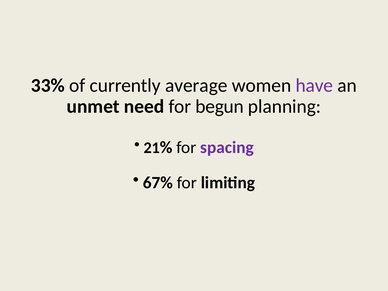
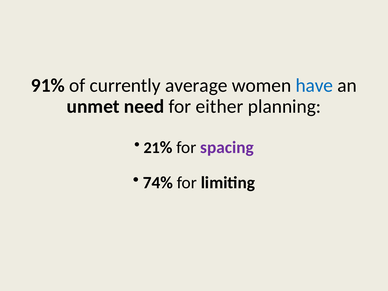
33%: 33% -> 91% (48, 86)
have colour: purple -> blue (314, 86)
begun: begun -> either (219, 106)
67%: 67% -> 74% (158, 183)
